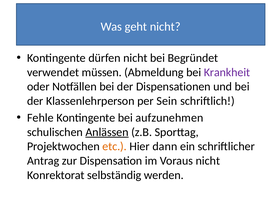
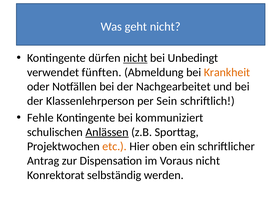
nicht underline: none -> present (135, 58)
Begründet: Begründet -> Unbedingt (193, 58)
müssen: müssen -> fünften (102, 72)
Krankheit colour: purple -> orange (227, 72)
Dispensationen: Dispensationen -> Nachgearbeitet (173, 86)
aufzunehmen: aufzunehmen -> kommuniziert (169, 118)
dann: dann -> oben (165, 146)
